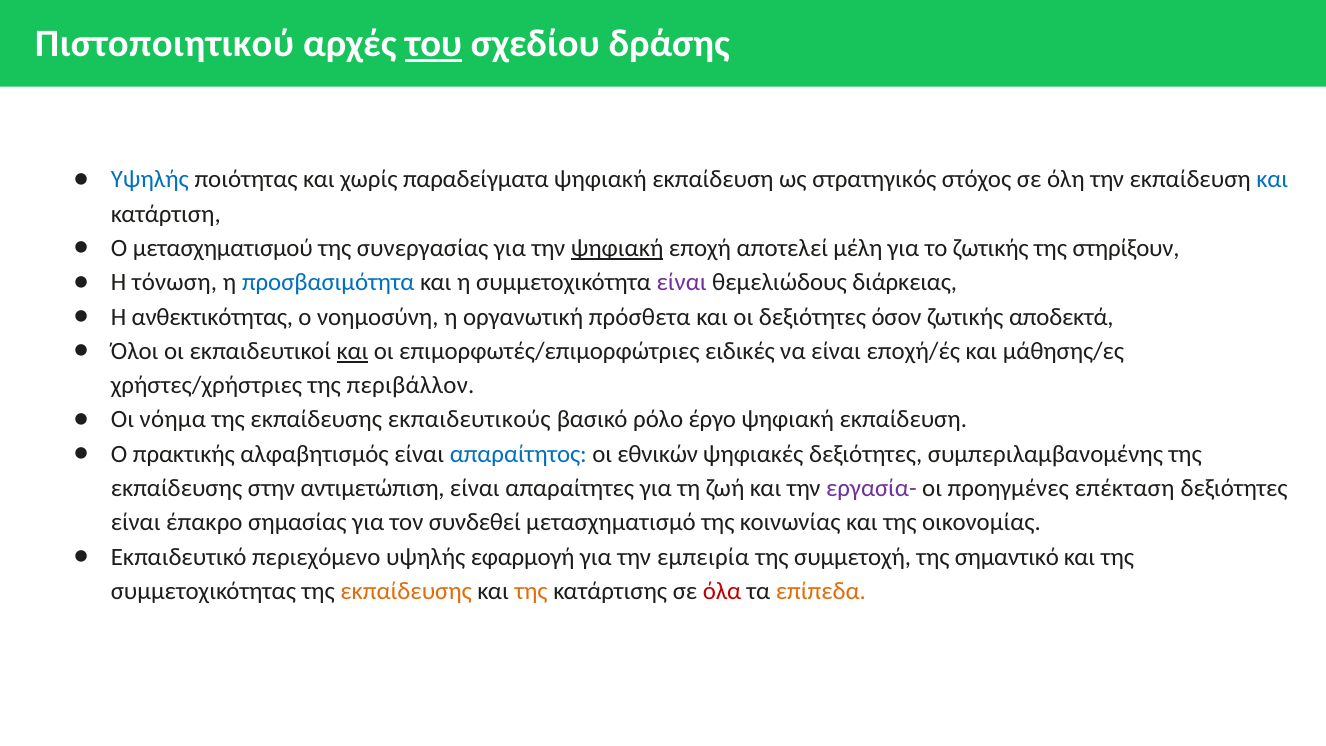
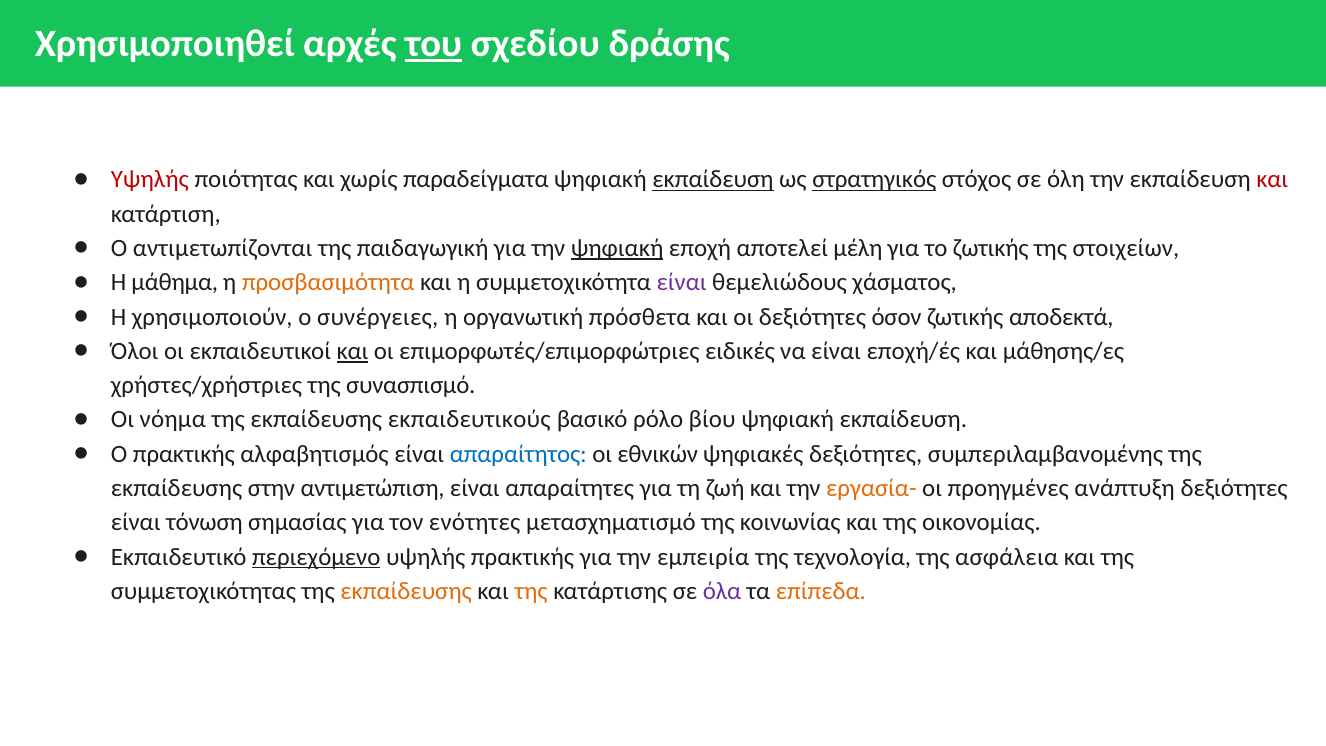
Πιστοποιητικού: Πιστοποιητικού -> Χρησιμοποιηθεί (165, 44)
Υψηλής colour: blue -> red (150, 180)
εκπαίδευση underline: none -> present (713, 180)
στρατηγικός underline: none -> present (874, 180)
και colour: blue -> red (1272, 180)
μετασχηματισμού: μετασχηματισμού -> αντιμετωπίζονται (223, 248)
συνεργασίας: συνεργασίας -> παιδαγωγική (423, 248)
στηρίξουν: στηρίξουν -> στοιχείων (1126, 248)
τόνωση: τόνωση -> μάθημα (175, 282)
προσβασιμότητα colour: blue -> orange (328, 282)
διάρκειας: διάρκειας -> χάσματος (905, 282)
ανθεκτικότητας: ανθεκτικότητας -> χρησιμοποιούν (212, 317)
νοημοσύνη: νοημοσύνη -> συνέργειες (378, 317)
περιβάλλον: περιβάλλον -> συνασπισμό (411, 385)
έργο: έργο -> βίου (712, 420)
εργασία- colour: purple -> orange (871, 488)
επέκταση: επέκταση -> ανάπτυξη (1125, 488)
έπακρο: έπακρο -> τόνωση (205, 523)
συνδεθεί: συνδεθεί -> ενότητες (475, 523)
περιεχόμενο underline: none -> present (316, 557)
υψηλής εφαρμογή: εφαρμογή -> πρακτικής (523, 557)
συμμετοχή: συμμετοχή -> τεχνολογία (853, 557)
σημαντικό: σημαντικό -> ασφάλεια (1007, 557)
όλα colour: red -> purple (722, 591)
